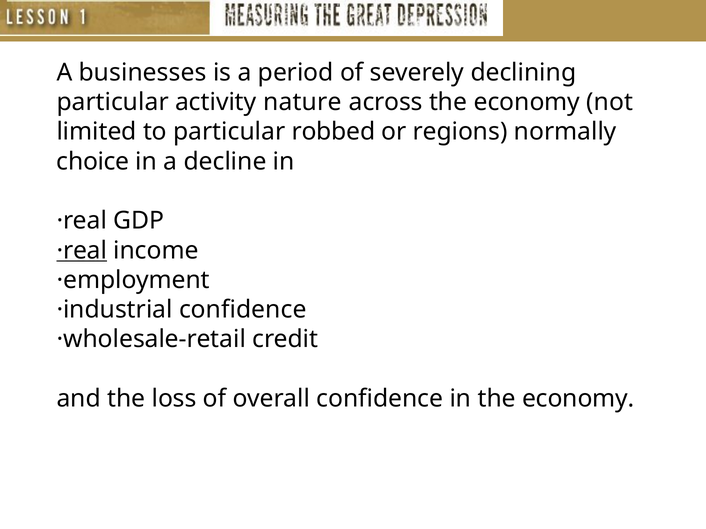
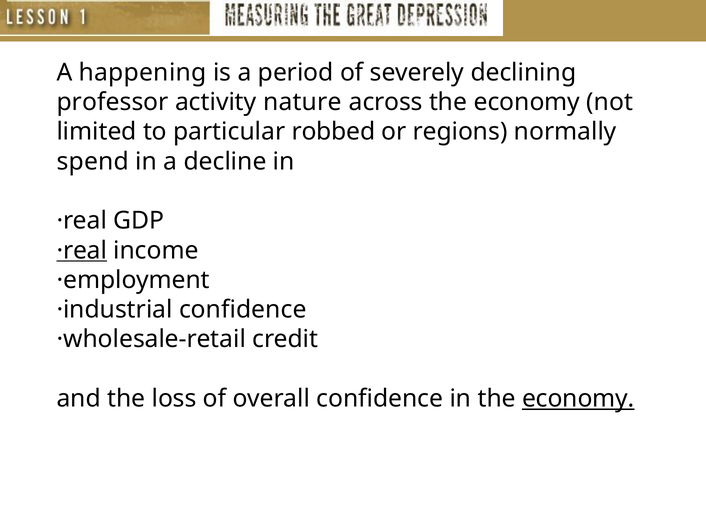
businesses: businesses -> happening (143, 73)
particular: particular -> professor (113, 102)
choice: choice -> spend (93, 162)
economy underline: none -> present (578, 399)
